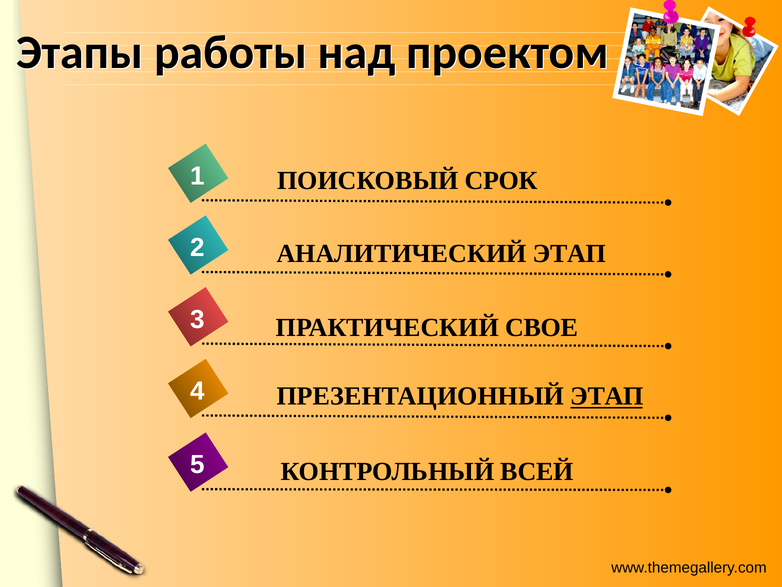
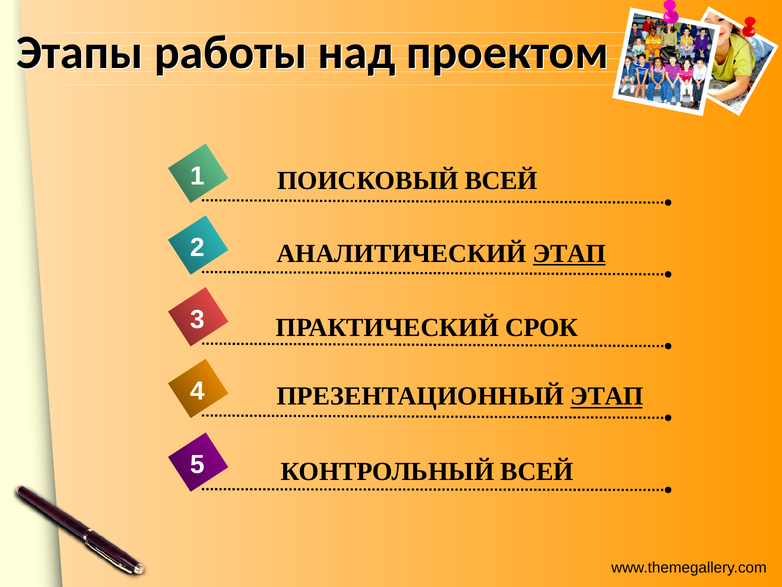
ПОИСКОВЫЙ СРОК: СРОК -> ВСЕЙ (501, 180)
ЭТАП underline: none -> present (569, 253)
СВОЕ: СВОЕ -> СРОК (542, 328)
